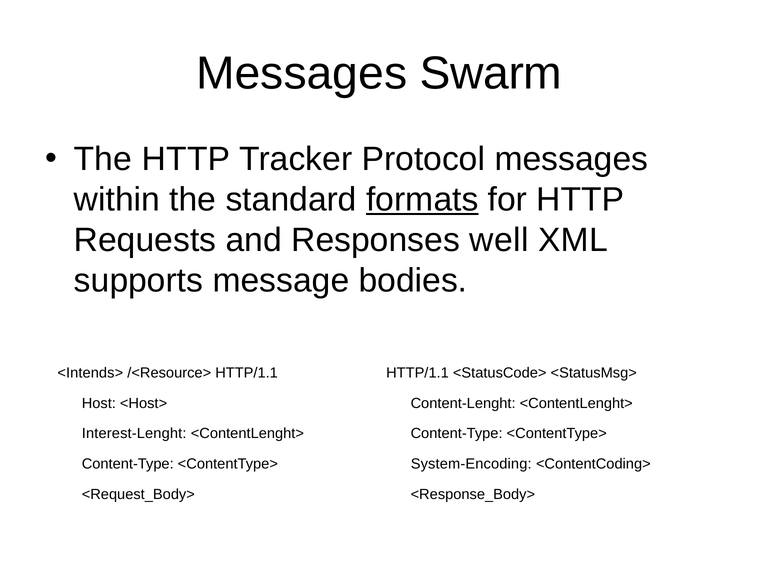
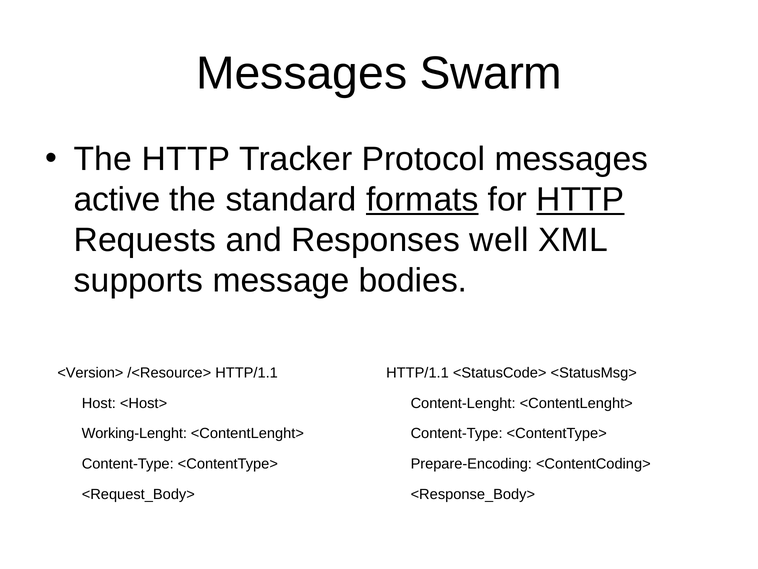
within: within -> active (117, 199)
HTTP underline: none -> present (580, 199)
<Intends>: <Intends> -> <Version> (90, 373)
Interest-Lenght: Interest-Lenght -> Working-Lenght (134, 433)
System-Encoding: System-Encoding -> Prepare-Encoding (471, 464)
